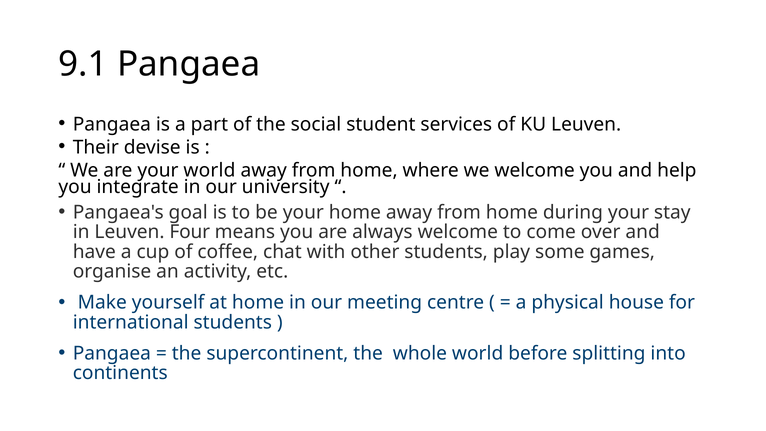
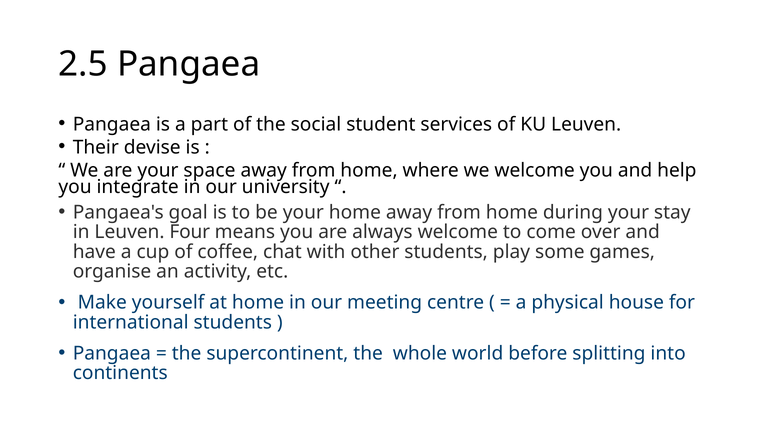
9.1: 9.1 -> 2.5 (83, 64)
your world: world -> space (209, 170)
